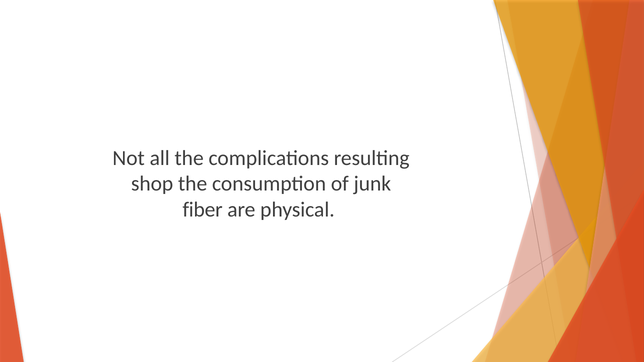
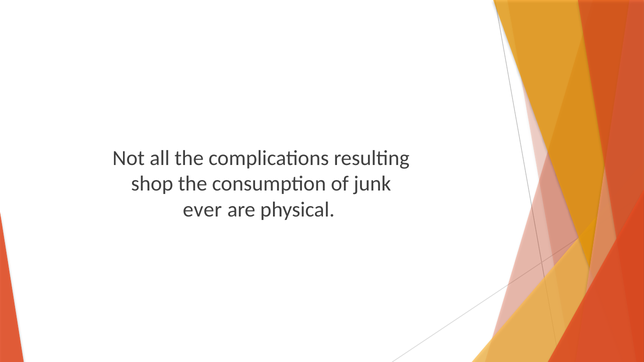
fiber: fiber -> ever (202, 210)
